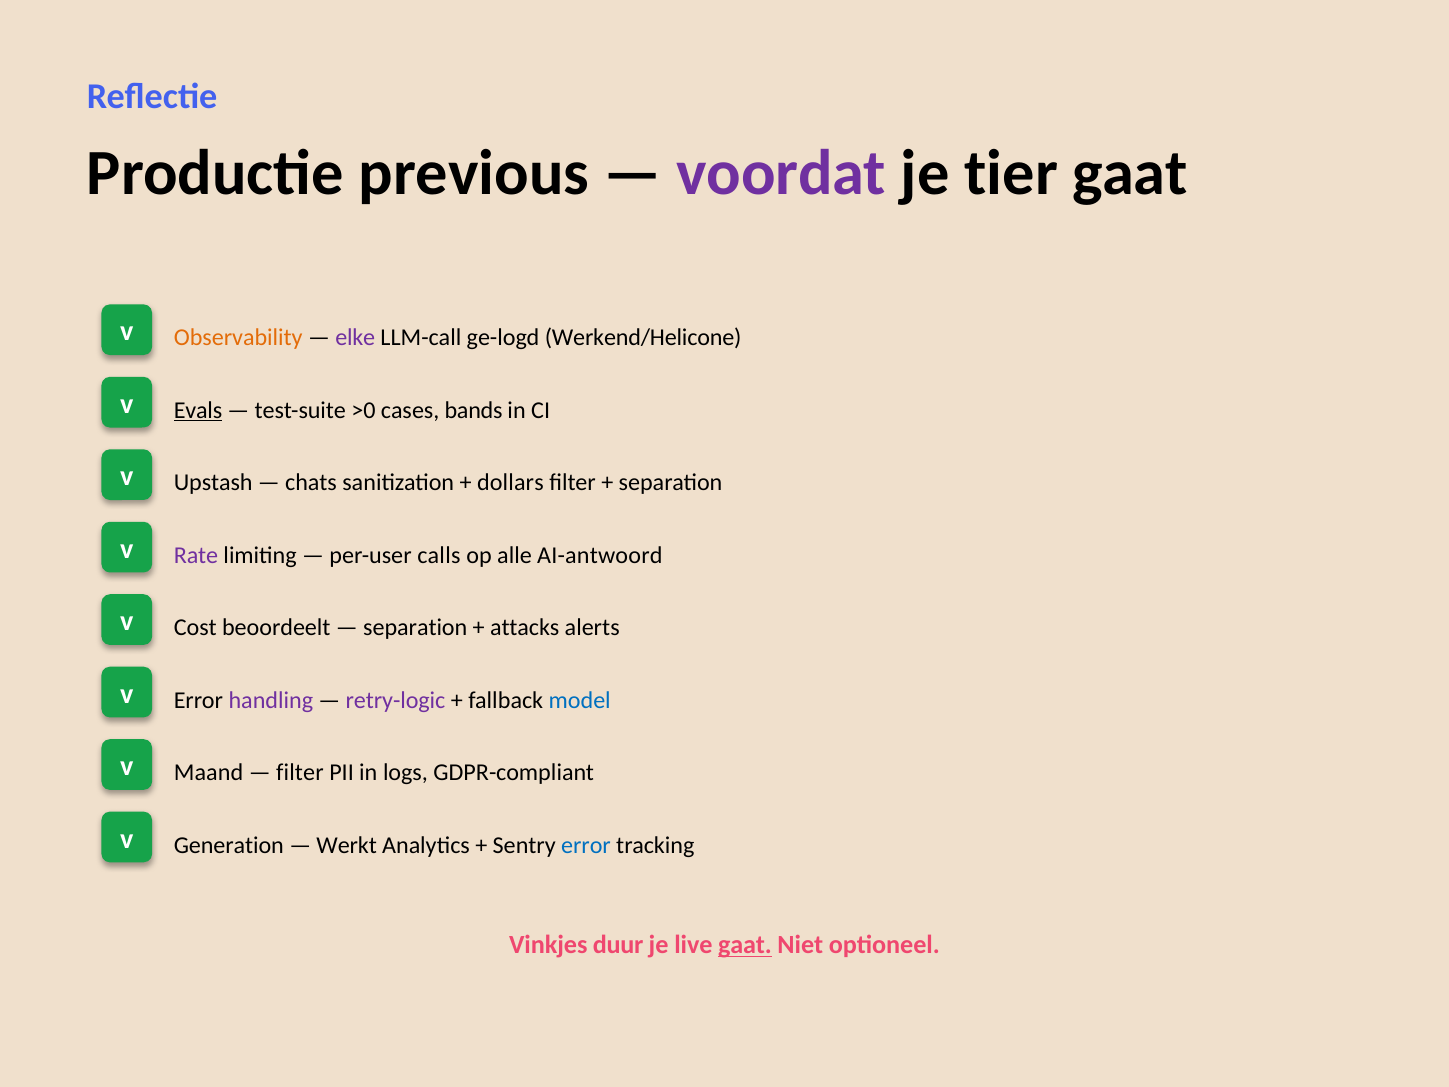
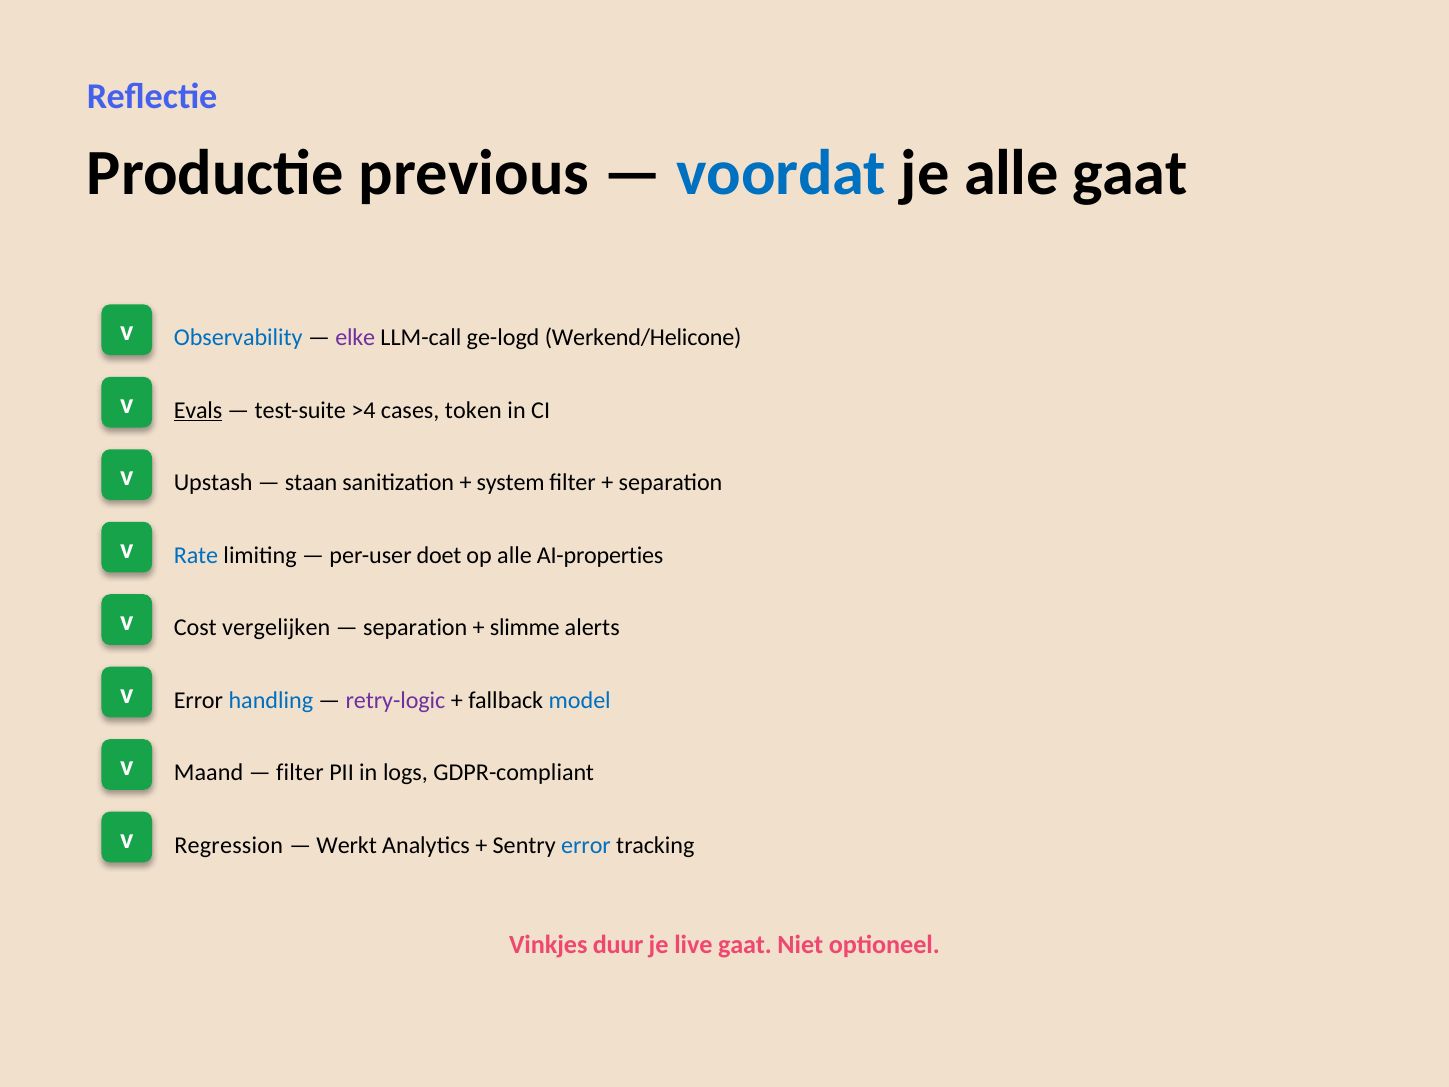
voordat colour: purple -> blue (781, 174)
je tier: tier -> alle (1011, 174)
Observability colour: orange -> blue (238, 338)
>0: >0 -> >4 (363, 410)
bands: bands -> token (473, 410)
chats: chats -> staan (311, 483)
dollars: dollars -> system (511, 483)
Rate colour: purple -> blue (196, 555)
calls: calls -> doet (439, 555)
AI-antwoord: AI-antwoord -> AI-properties (600, 555)
beoordeelt: beoordeelt -> vergelijken (276, 628)
attacks: attacks -> slimme (525, 628)
handling colour: purple -> blue (271, 700)
Generation: Generation -> Regression (229, 845)
gaat underline: present -> none (745, 945)
